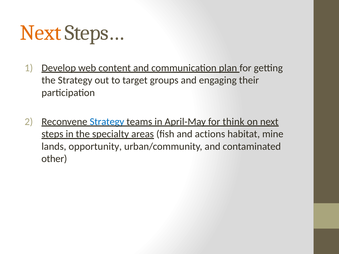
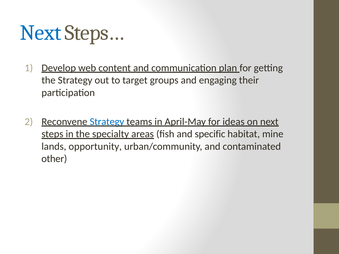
Next colour: orange -> blue (41, 33)
think: think -> ideas (234, 122)
actions: actions -> specific (210, 134)
